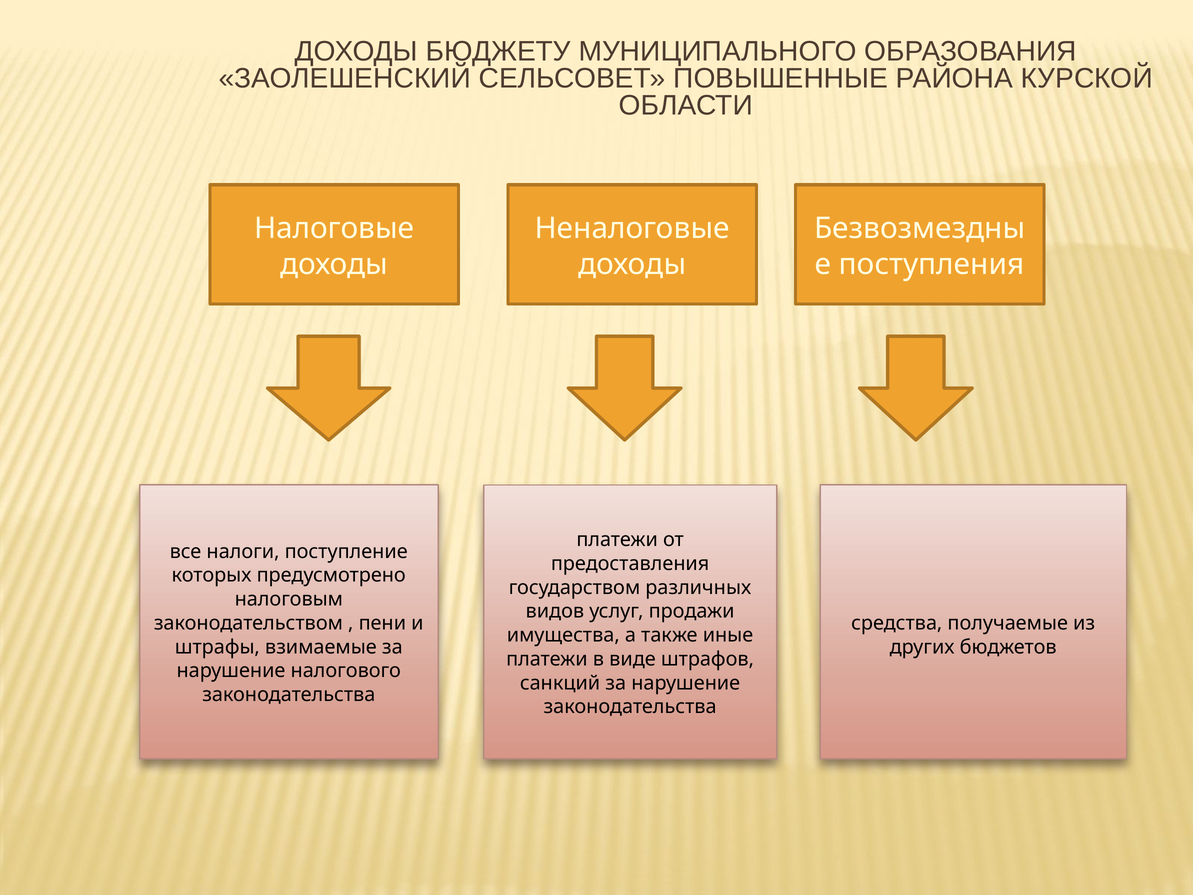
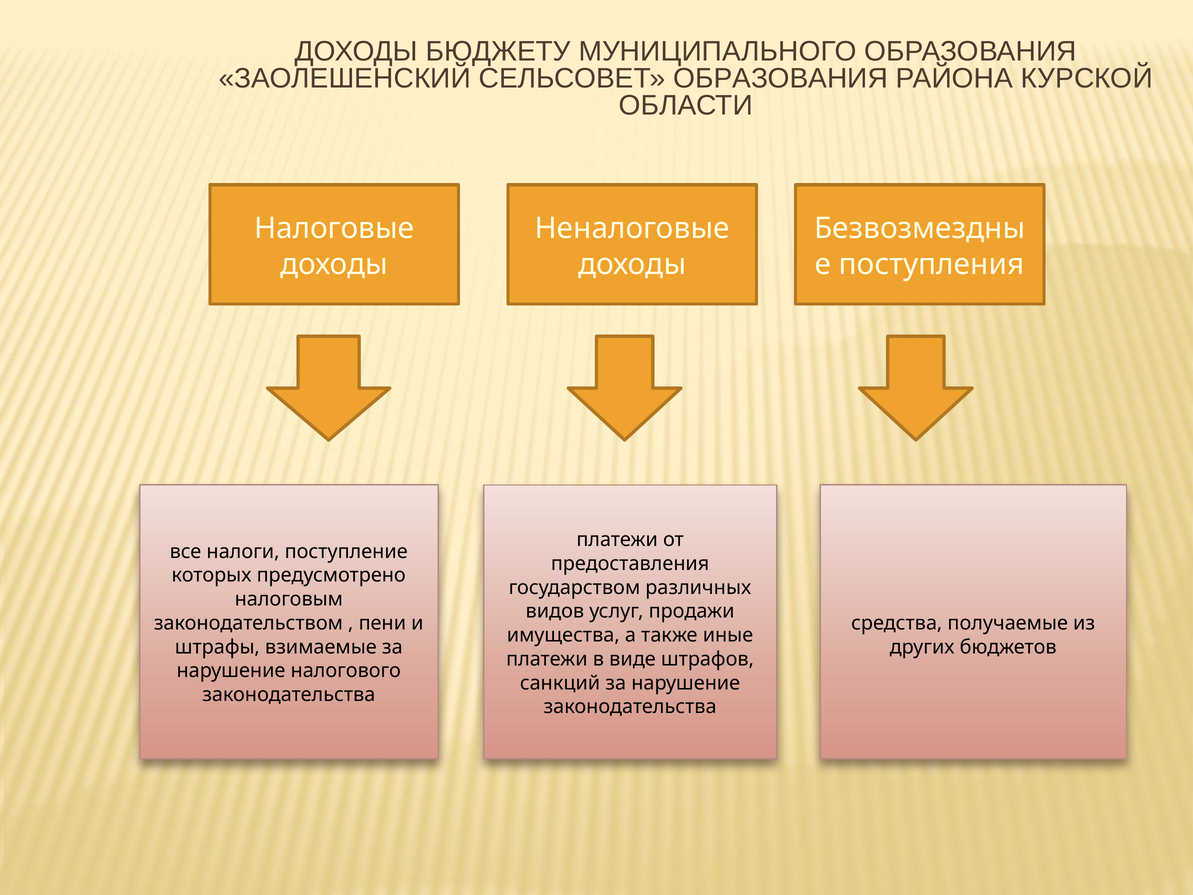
СЕЛЬСОВЕТ ПОВЫШЕННЫЕ: ПОВЫШЕННЫЕ -> ОБРАЗОВАНИЯ (781, 79)
